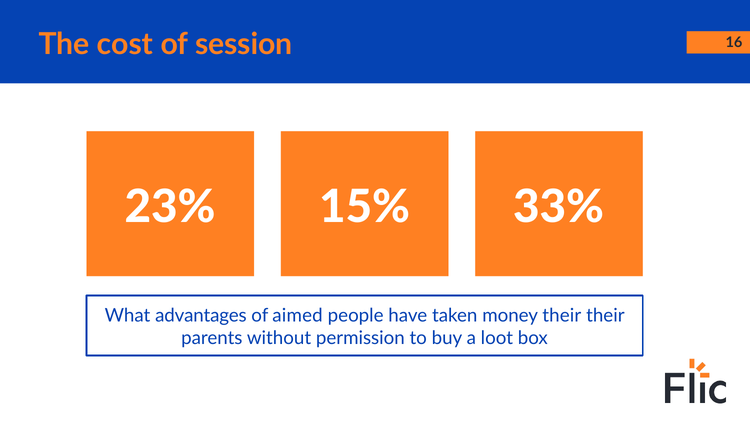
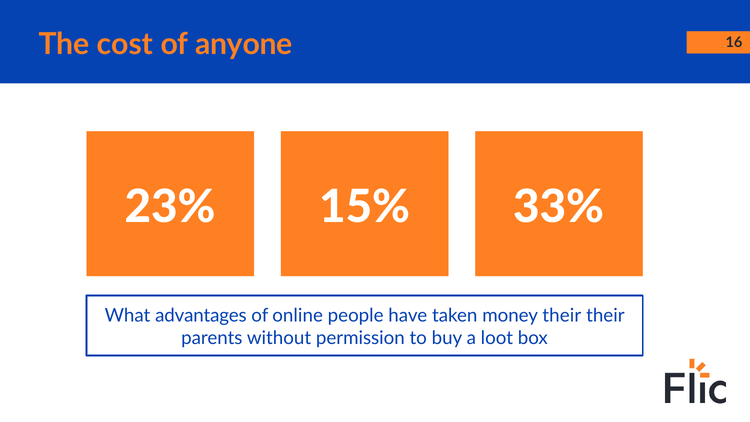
session: session -> anyone (244, 44)
aimed: aimed -> online (298, 315)
